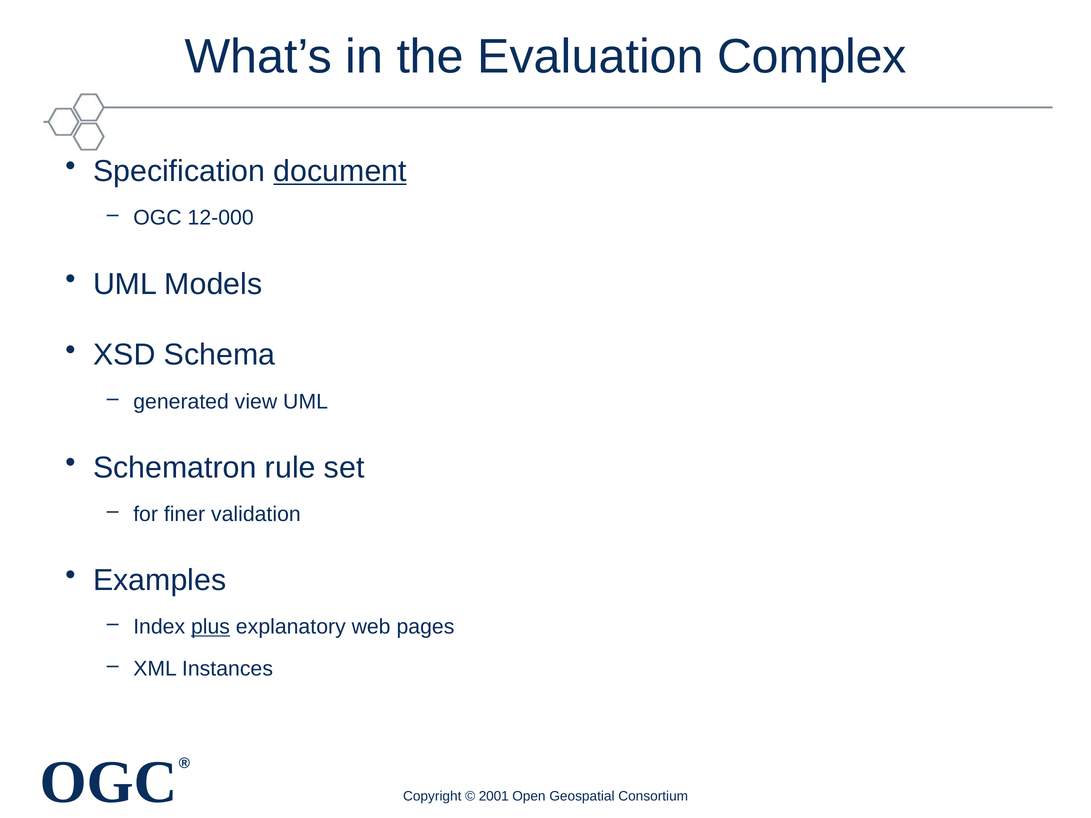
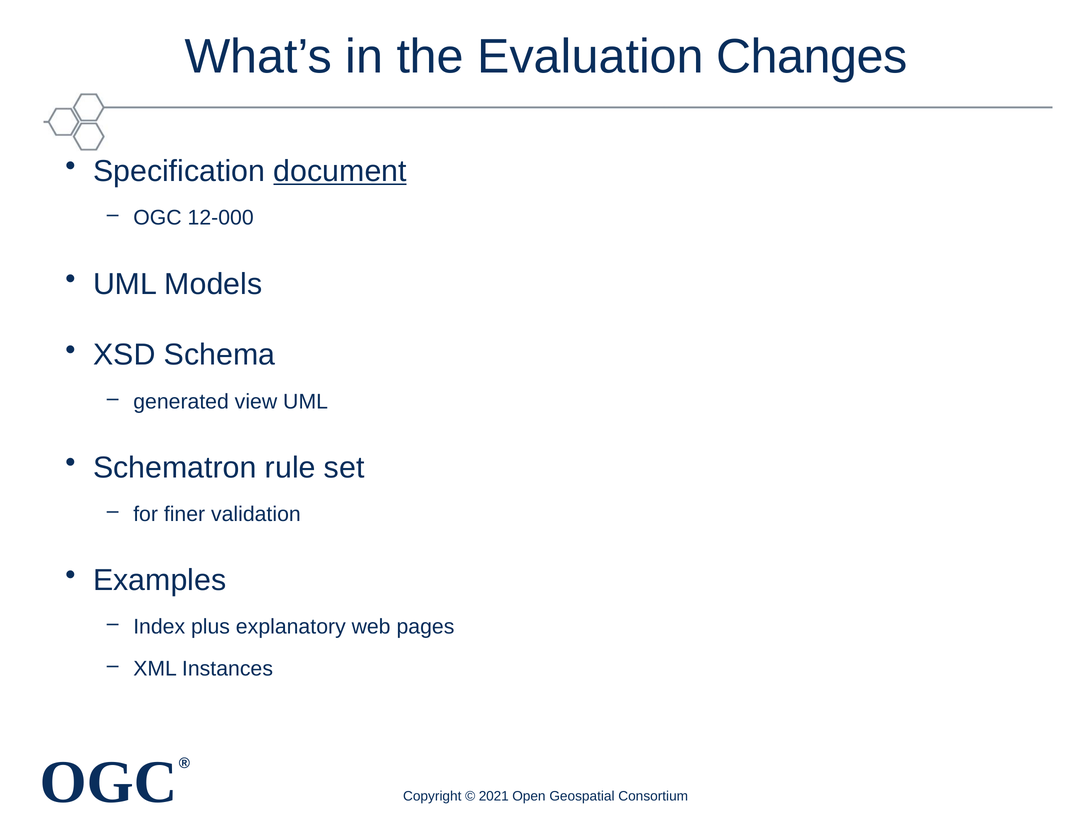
Complex: Complex -> Changes (812, 57)
plus underline: present -> none (210, 627)
2001: 2001 -> 2021 (494, 796)
